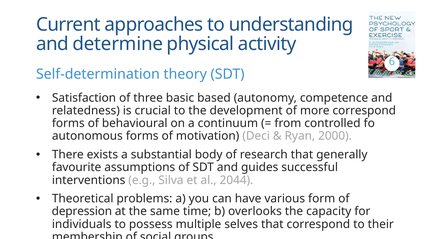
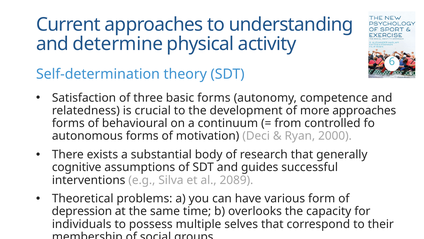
basic based: based -> forms (214, 98)
more correspond: correspond -> approaches (364, 110)
favourite: favourite -> cognitive (77, 167)
2044: 2044 -> 2089 (236, 180)
